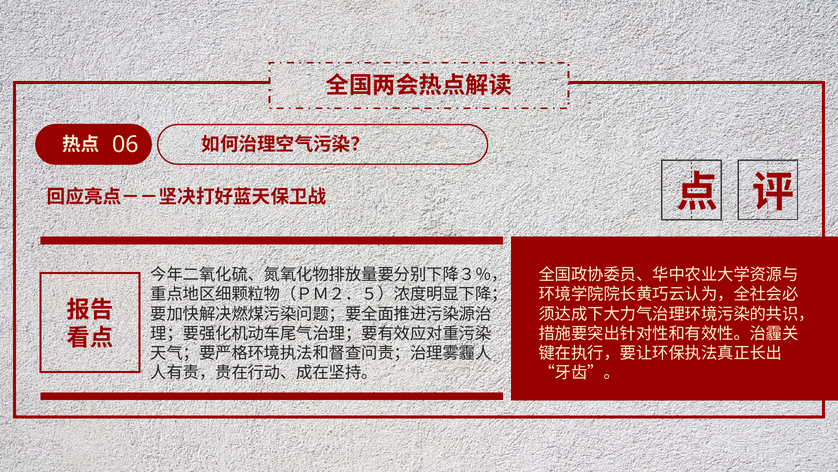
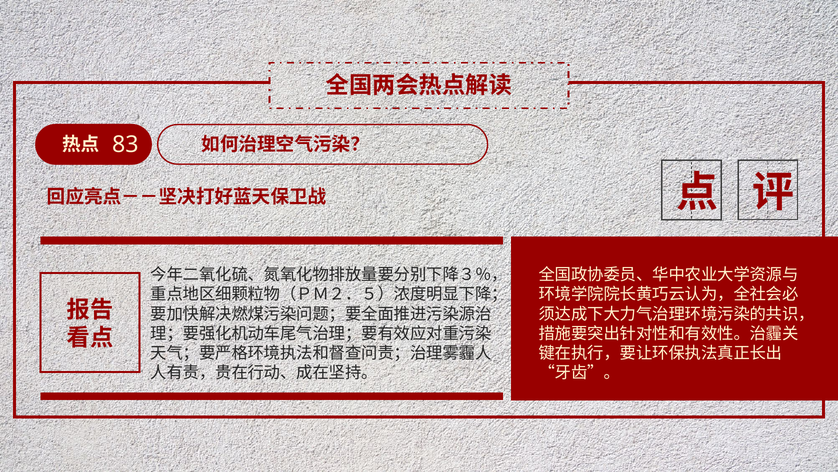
06: 06 -> 83 (125, 145)
